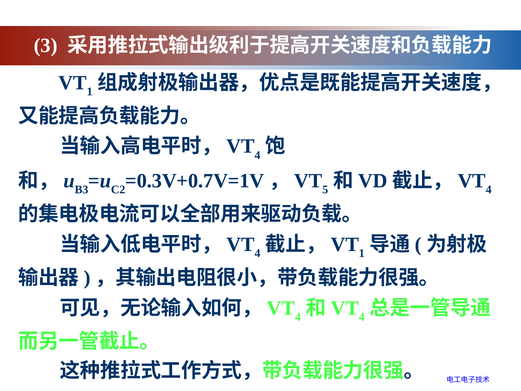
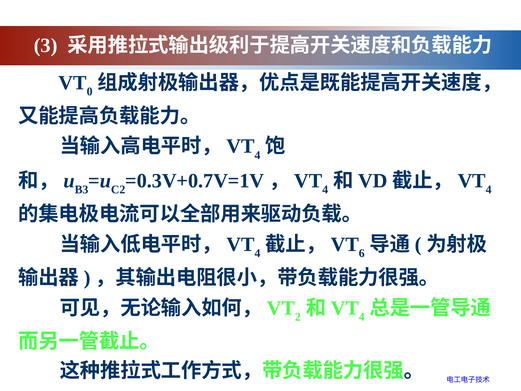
1: 1 -> 0 (90, 92)
5: 5 -> 4 (325, 190)
1: 1 -> 6 (362, 253)
4: 4 -> 2 (298, 317)
